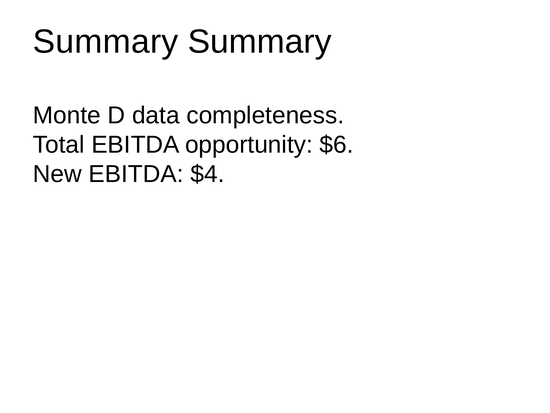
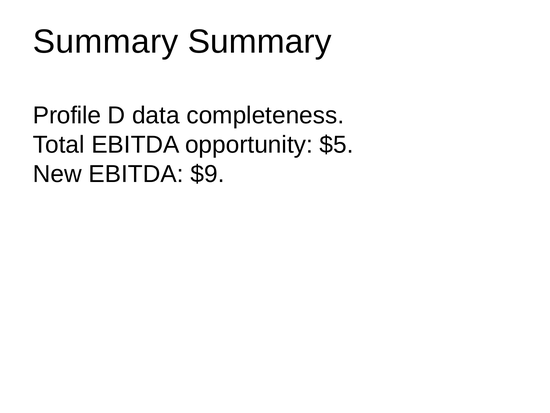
Monte: Monte -> Profile (67, 115)
$6: $6 -> $5 (337, 145)
$4: $4 -> $9 (207, 174)
